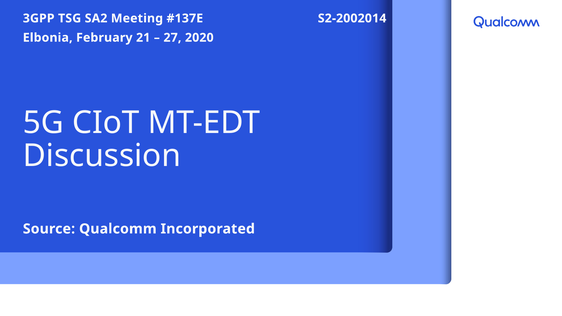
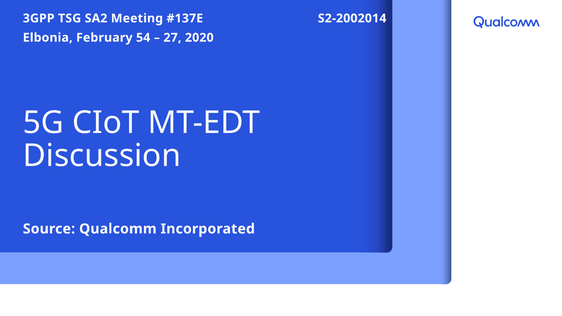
21: 21 -> 54 (143, 38)
